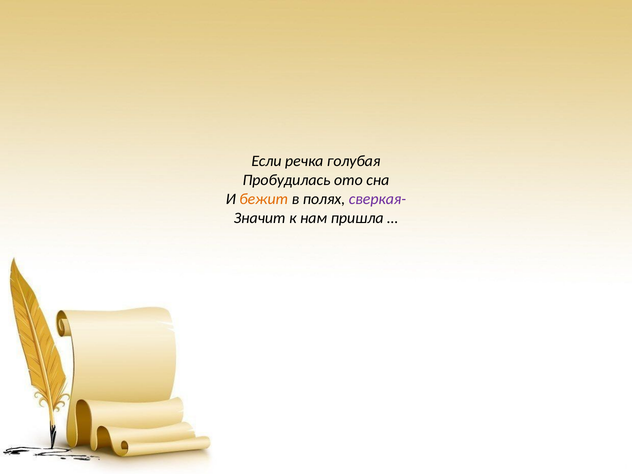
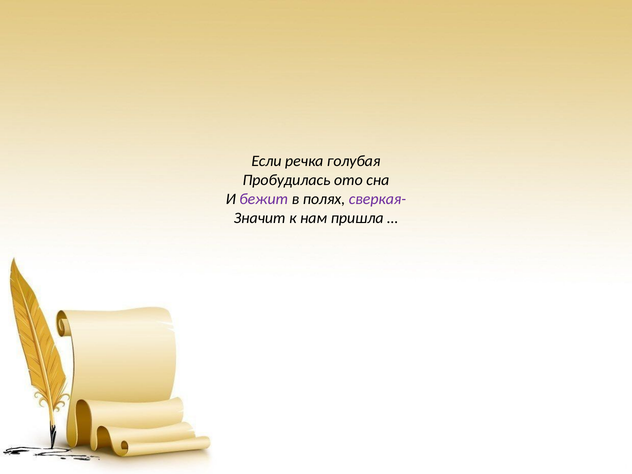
бежит colour: orange -> purple (264, 199)
